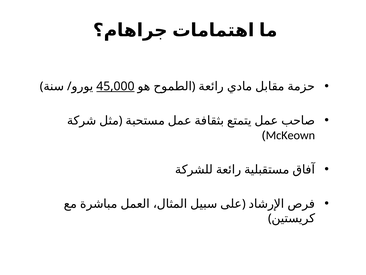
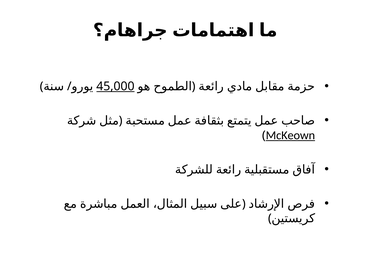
McKeown underline: none -> present (290, 135)
